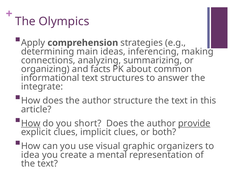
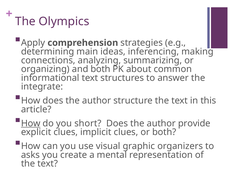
and facts: facts -> both (101, 69)
provide underline: present -> none (194, 124)
idea: idea -> asks (30, 155)
